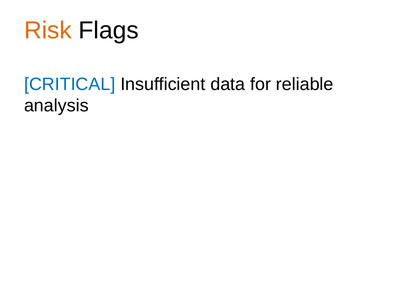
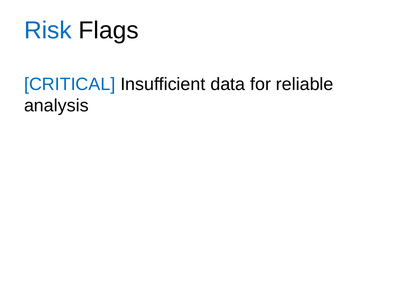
Risk colour: orange -> blue (48, 31)
